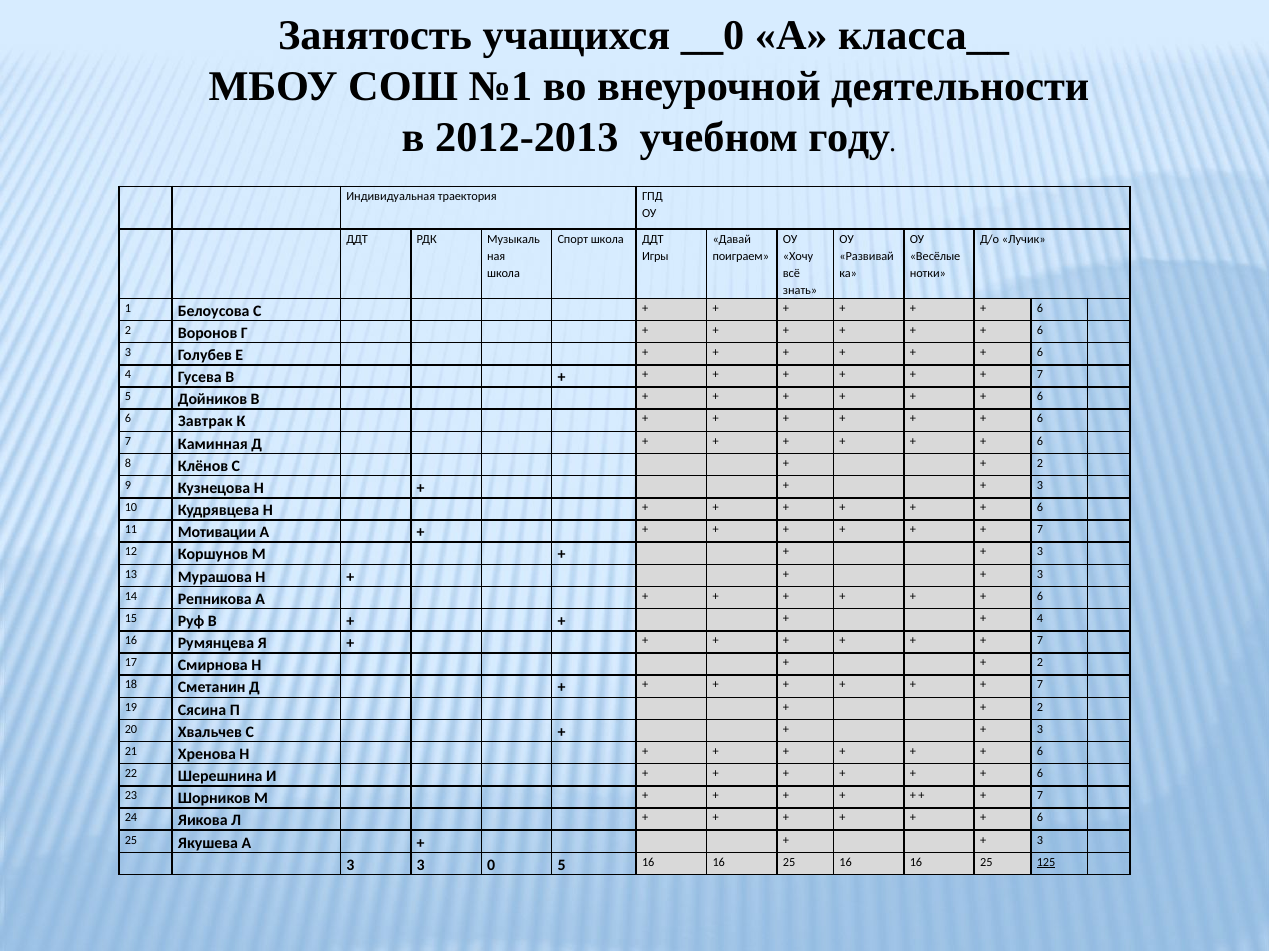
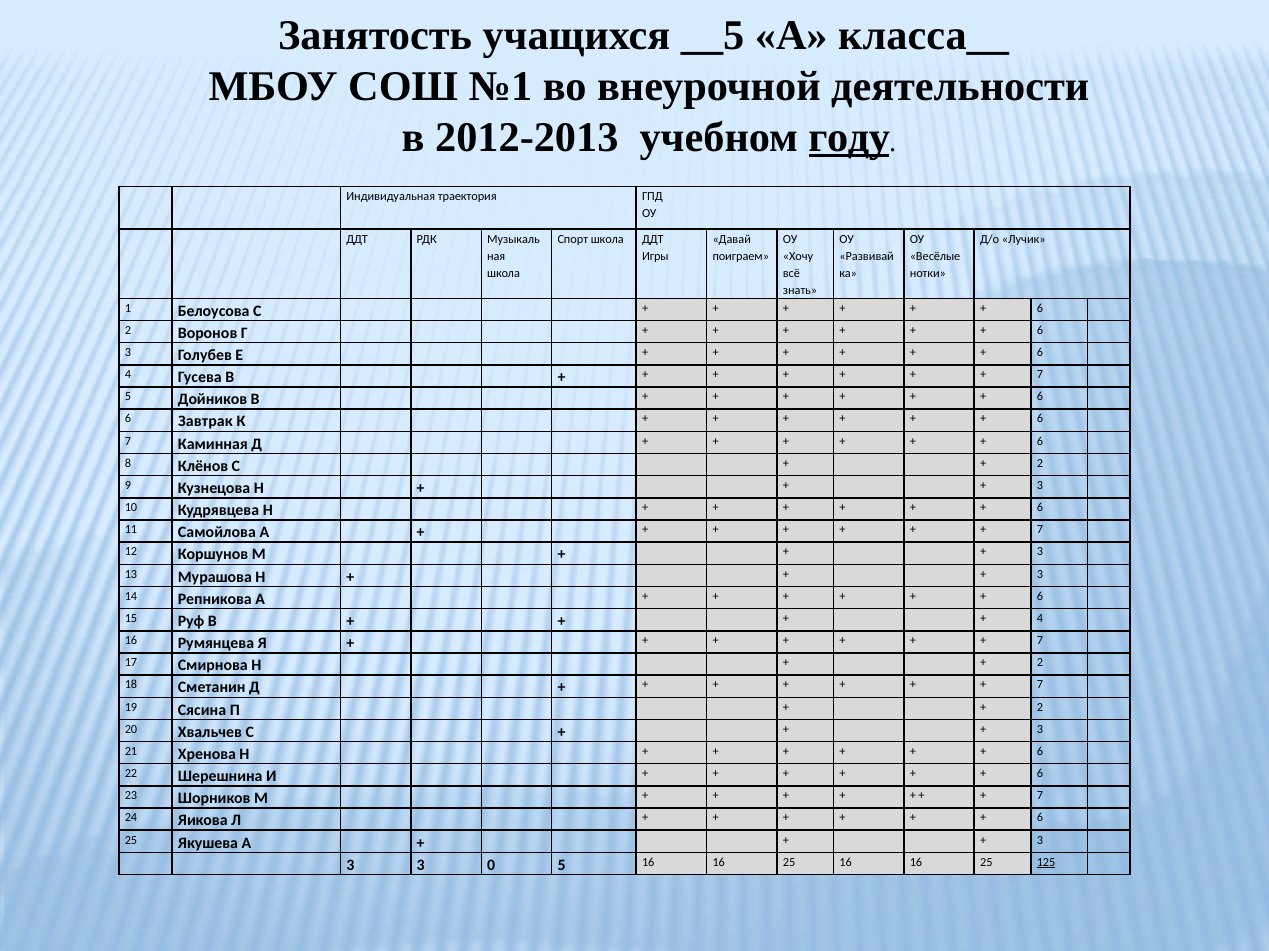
__0: __0 -> __5 (713, 36)
году underline: none -> present (849, 137)
Мотивации: Мотивации -> Самойлова (217, 533)
